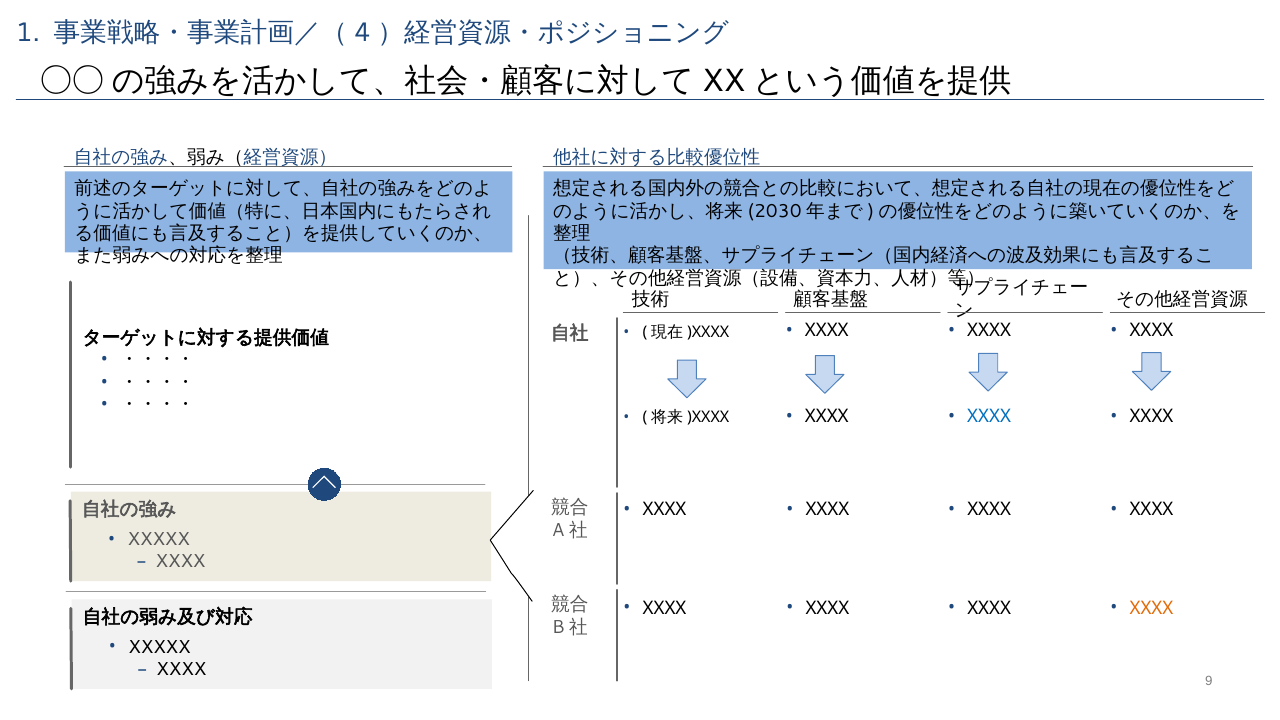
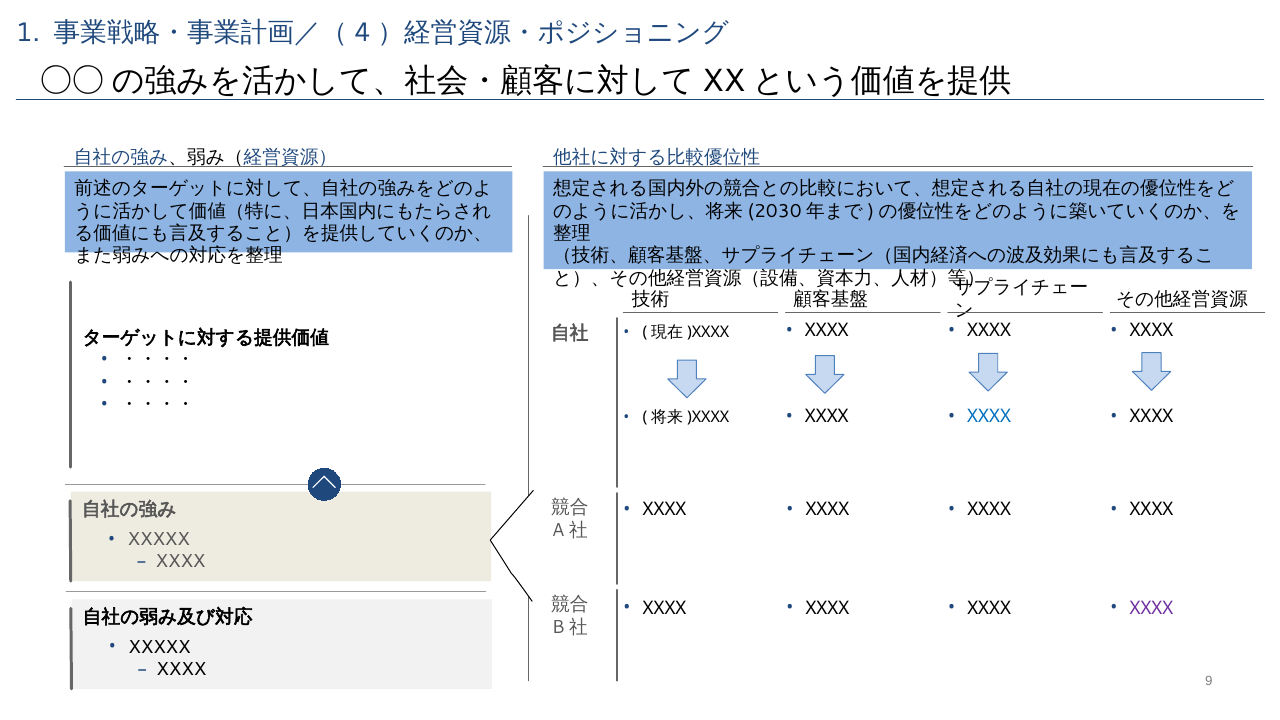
XXXX colour: orange -> purple (1151, 608)
